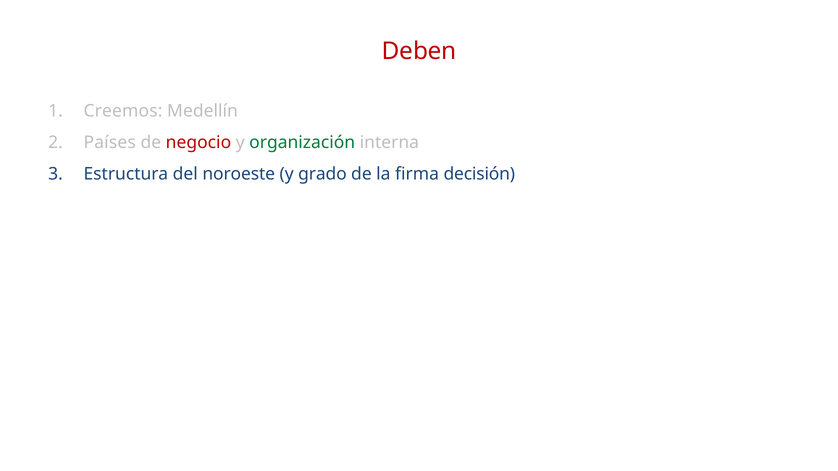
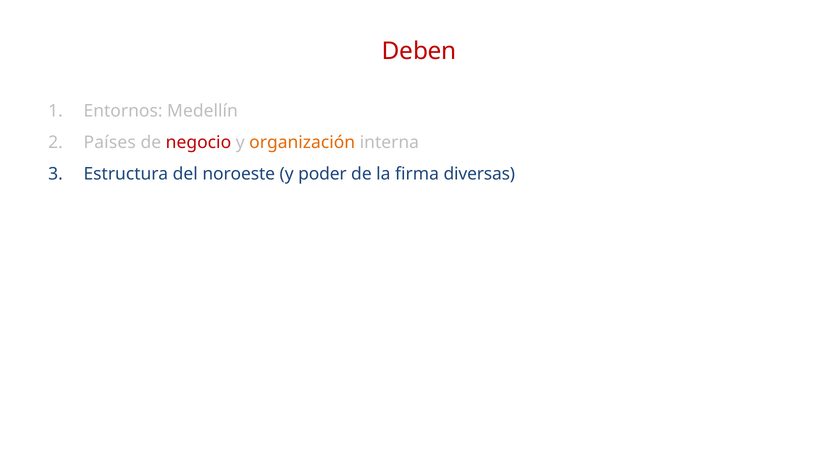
Creemos: Creemos -> Entornos (123, 111)
organización colour: green -> orange (302, 143)
grado: grado -> poder (322, 174)
decisión: decisión -> diversas (479, 174)
